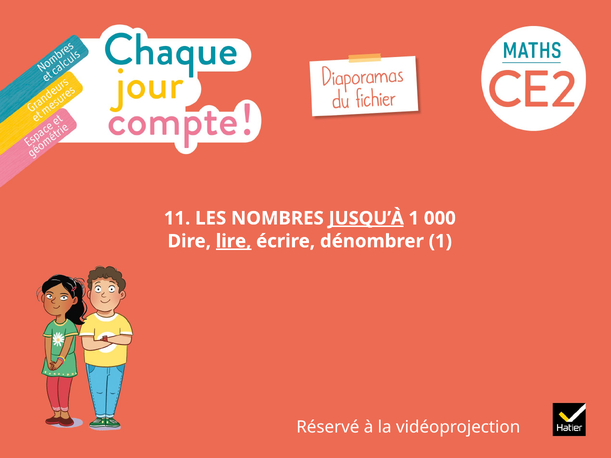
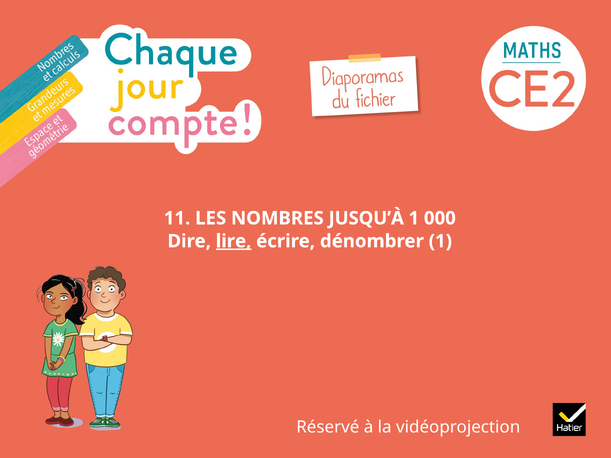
JUSQU’À underline: present -> none (366, 218)
